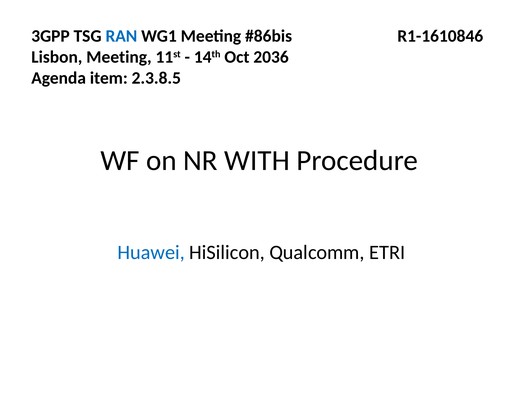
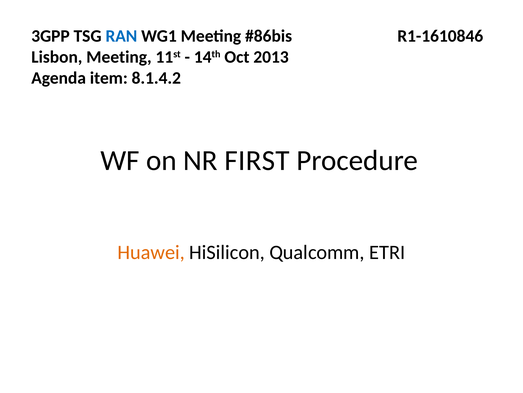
2036: 2036 -> 2013 (271, 57)
2.3.8.5: 2.3.8.5 -> 8.1.4.2 (156, 78)
WITH: WITH -> FIRST (257, 160)
Huawei colour: blue -> orange (151, 252)
